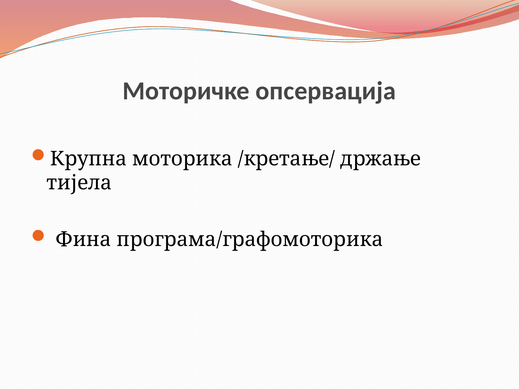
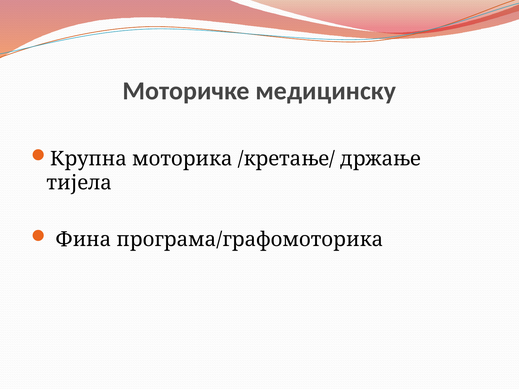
опсервација: опсервација -> медицинску (326, 91)
